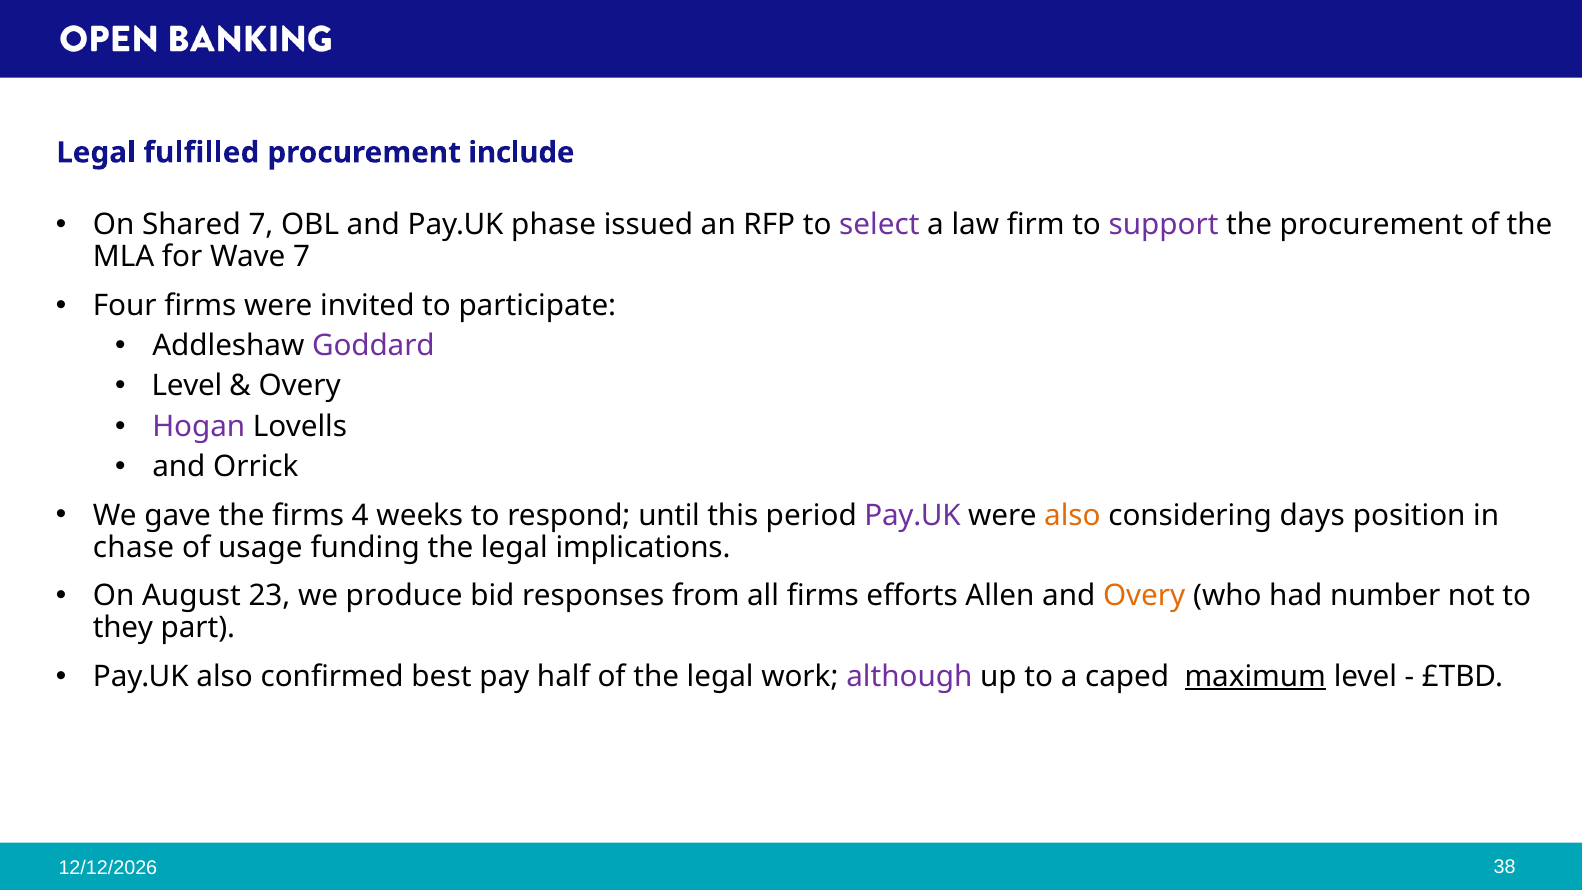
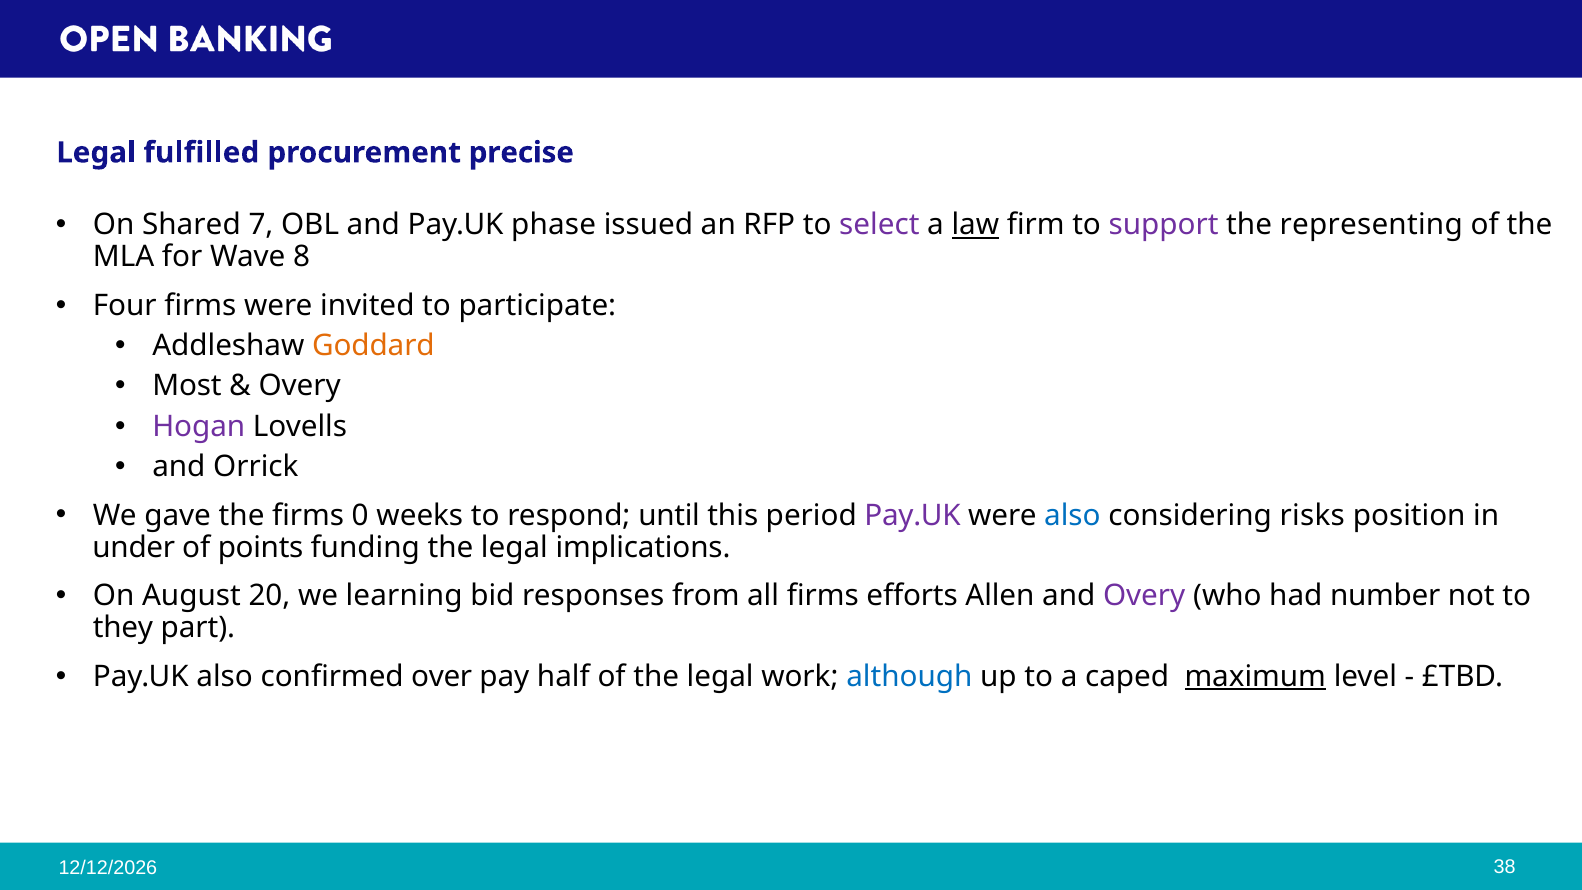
include: include -> precise (521, 153)
law underline: none -> present (975, 225)
the procurement: procurement -> representing (1371, 225)
Wave 7: 7 -> 8 (302, 257)
Goddard colour: purple -> orange (373, 346)
Level: Level -> Most (187, 386)
4: 4 -> 0 (360, 515)
also colour: orange -> blue (1072, 515)
days: days -> risks (1312, 515)
chase: chase -> under (134, 547)
usage: usage -> points (261, 547)
23: 23 -> 20 (269, 596)
produce: produce -> learning (404, 596)
Overy colour: orange -> purple (1144, 596)
best: best -> over (442, 676)
although colour: purple -> blue (909, 676)
